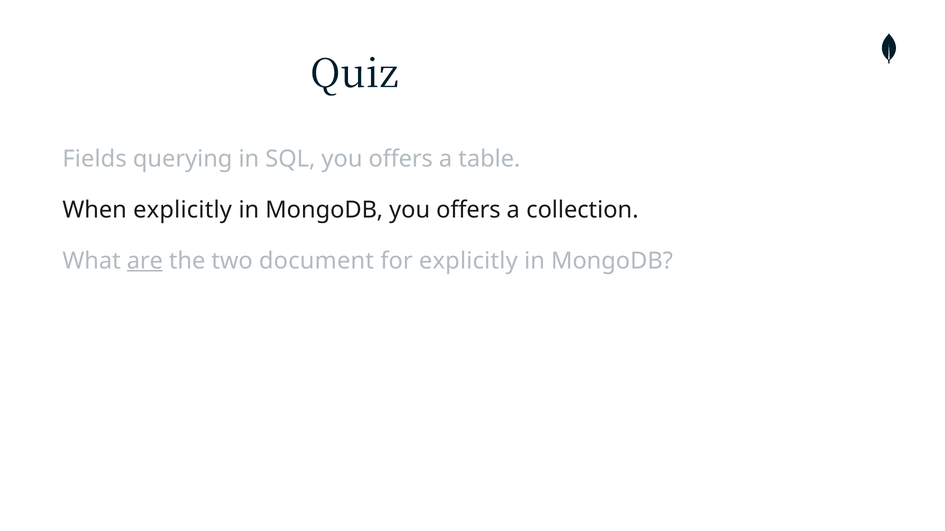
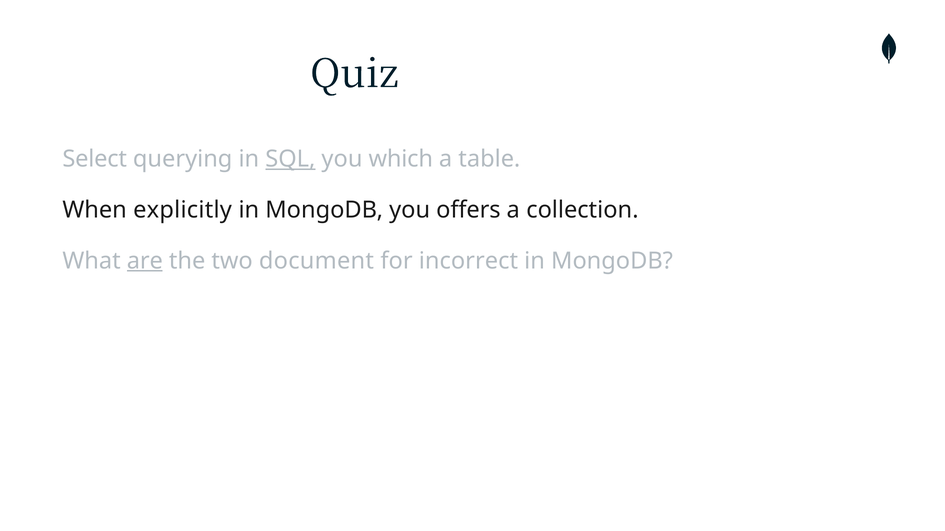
Fields: Fields -> Select (95, 159)
SQL underline: none -> present (290, 159)
offers: offers -> which (401, 159)
for explicitly: explicitly -> incorrect (468, 261)
